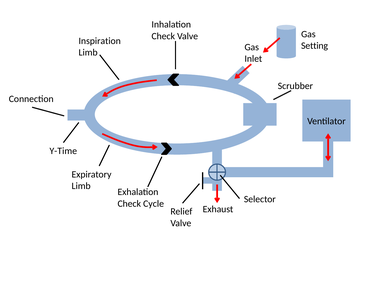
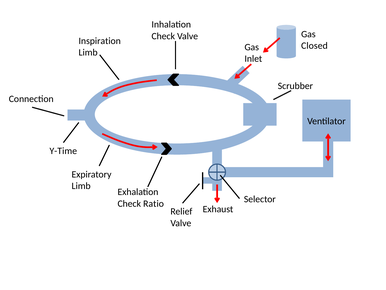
Setting: Setting -> Closed (314, 46)
Cycle: Cycle -> Ratio (154, 203)
